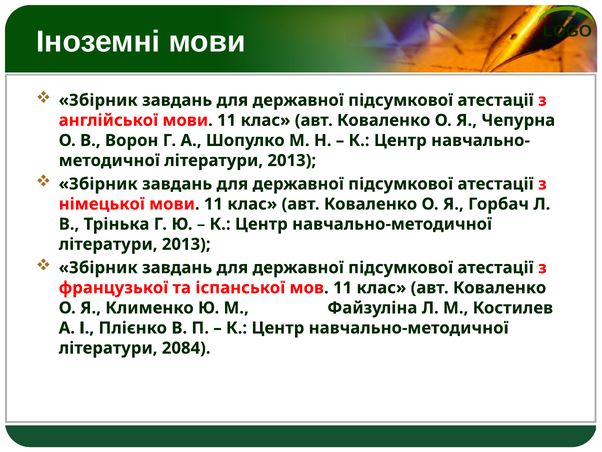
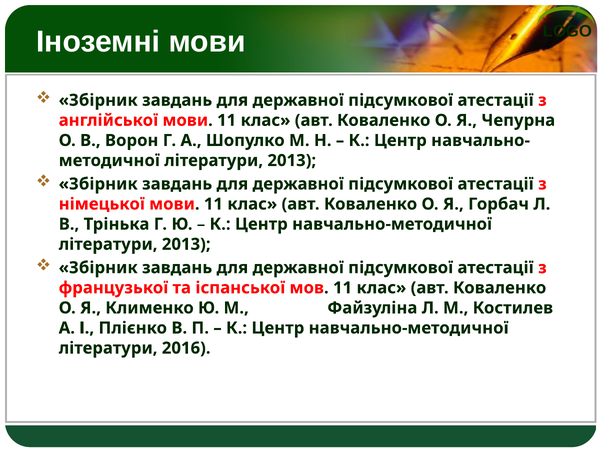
2084: 2084 -> 2016 (186, 348)
